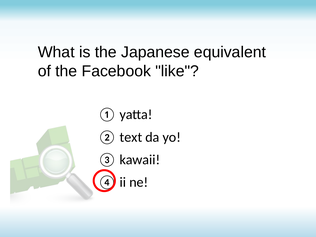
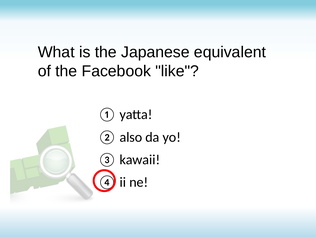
text: text -> also (131, 137)
